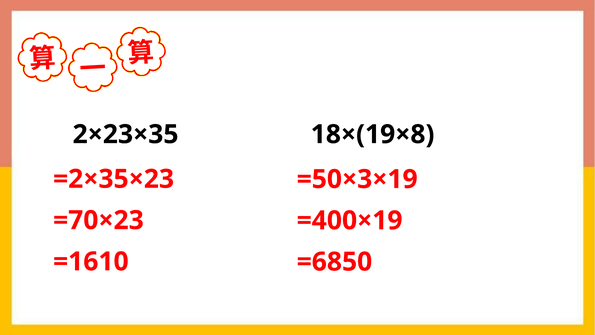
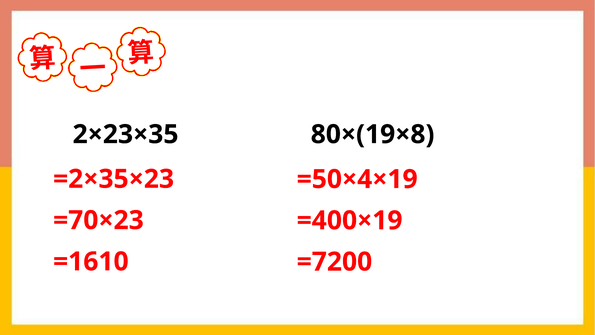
18×(19×8: 18×(19×8 -> 80×(19×8 (373, 134)
=50×3×19: =50×3×19 -> =50×4×19 (357, 179)
=6850: =6850 -> =7200 (334, 262)
